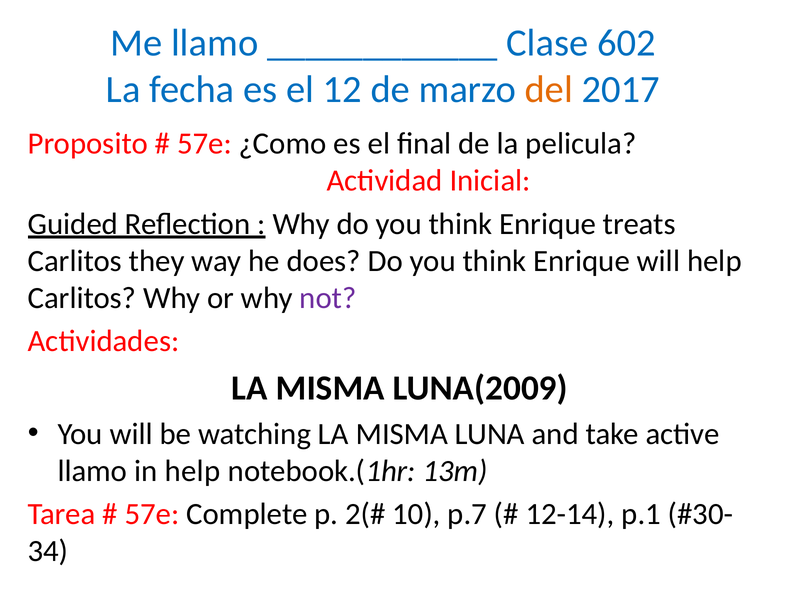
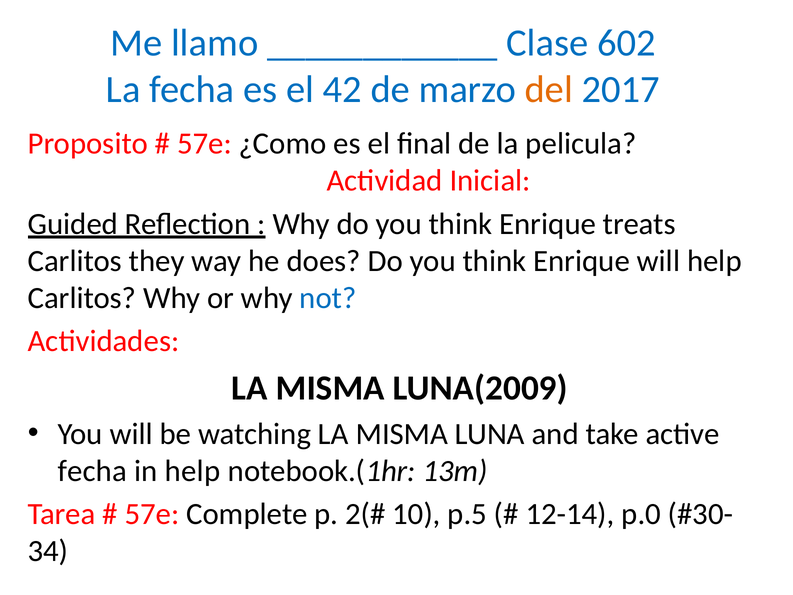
12: 12 -> 42 (342, 89)
not colour: purple -> blue (328, 298)
llamo: llamo -> fecha (92, 471)
p.7: p.7 -> p.5 (467, 514)
p.1: p.1 -> p.0 (641, 514)
